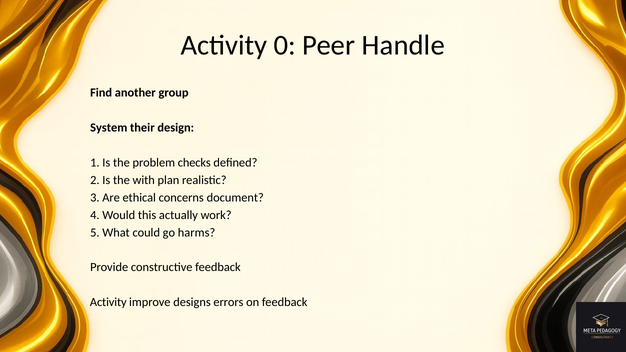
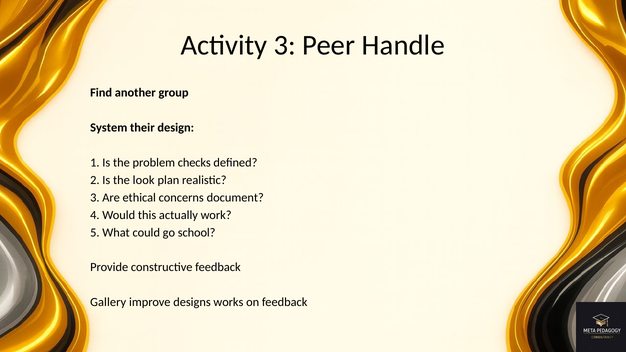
Activity 0: 0 -> 3 (285, 45)
with: with -> look (144, 180)
harms: harms -> school (197, 233)
Activity: Activity -> Gallery (108, 302)
errors: errors -> works (228, 302)
